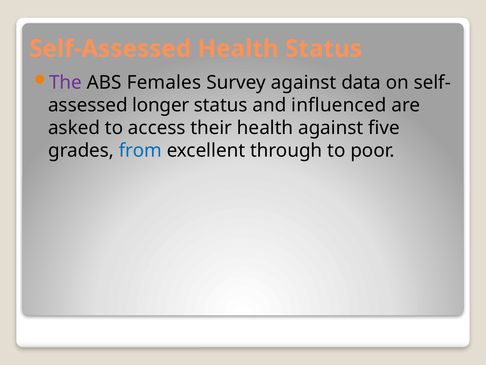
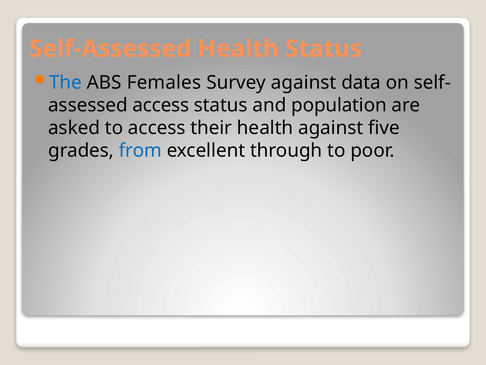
The colour: purple -> blue (66, 82)
longer: longer -> access (161, 105)
influenced: influenced -> population (339, 105)
